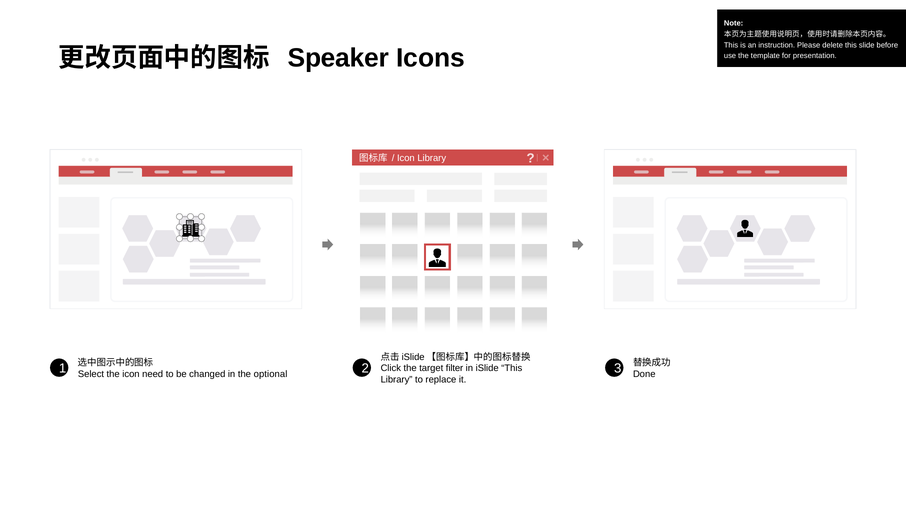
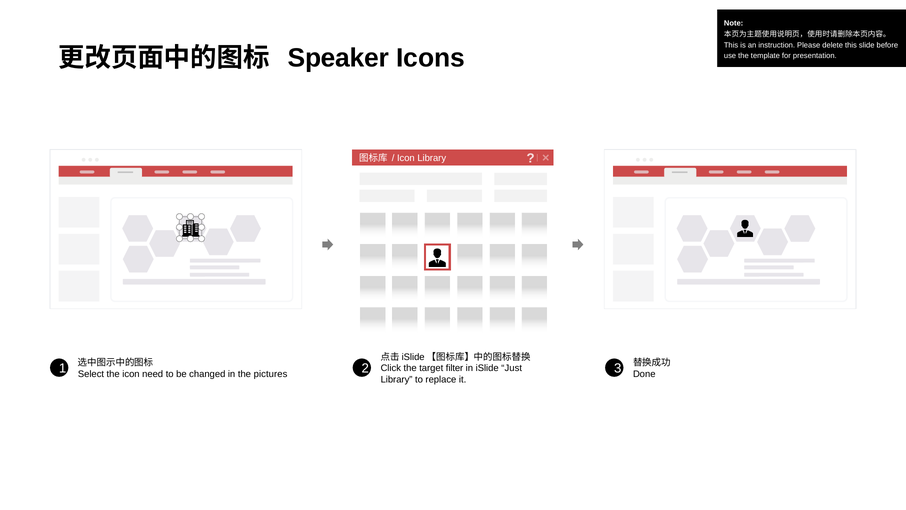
iSlide This: This -> Just (512, 368)
optional: optional -> pictures (271, 374)
